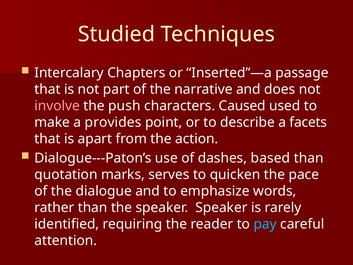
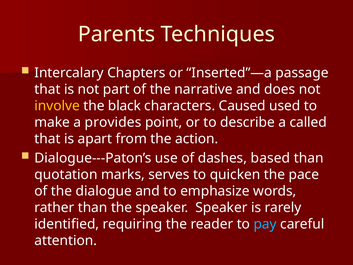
Studied: Studied -> Parents (116, 34)
involve colour: pink -> yellow (57, 106)
push: push -> black (124, 106)
facets: facets -> called (308, 122)
